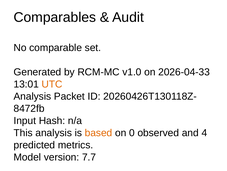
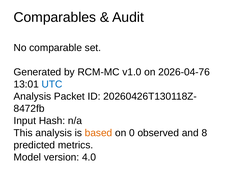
2026-04-33: 2026-04-33 -> 2026-04-76 (184, 72)
UTC colour: orange -> blue (52, 84)
4: 4 -> 8 (204, 132)
7.7: 7.7 -> 4.0 (89, 157)
